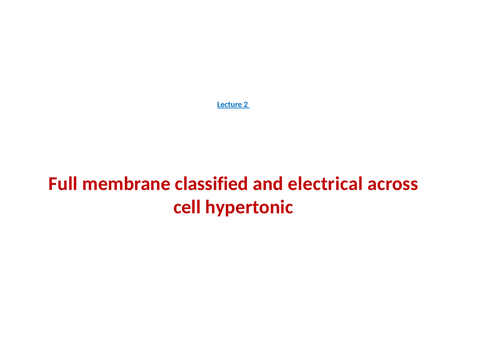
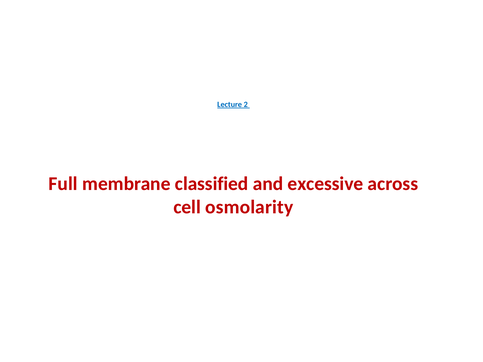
electrical: electrical -> excessive (325, 184)
hypertonic: hypertonic -> osmolarity (249, 207)
